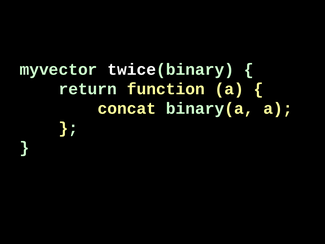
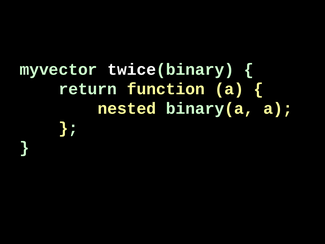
concat: concat -> nested (127, 108)
